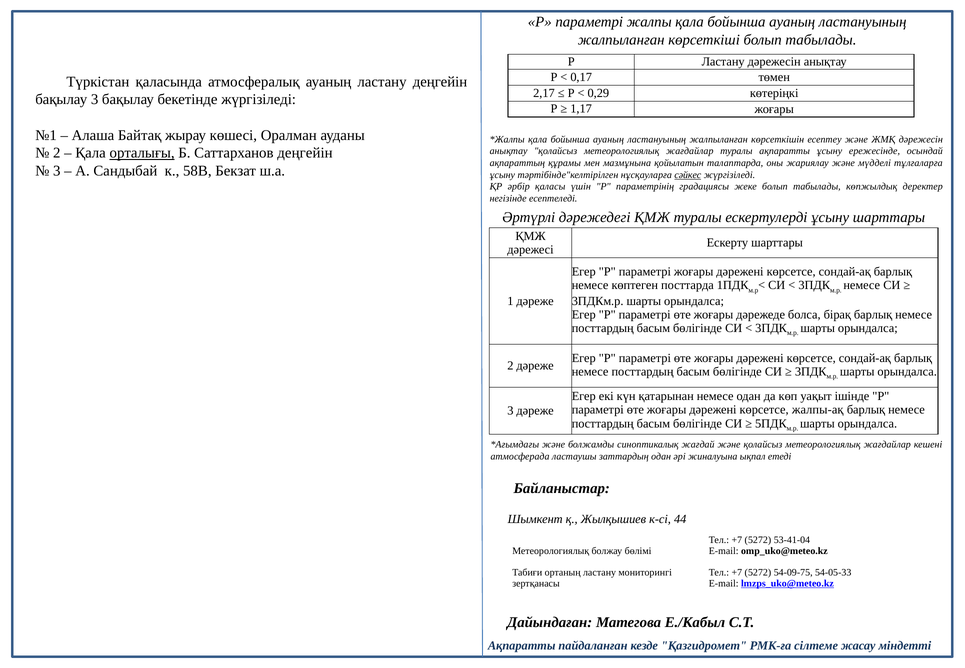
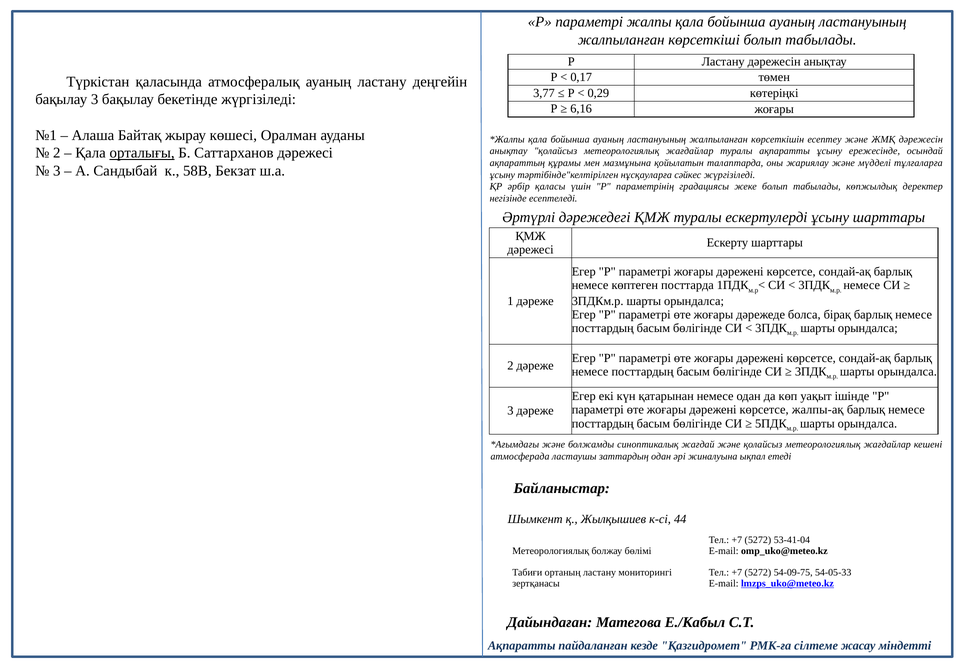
2,17: 2,17 -> 3,77 (544, 93)
1,17: 1,17 -> 6,16 (581, 109)
Саттарханов деңгейін: деңгейін -> дәрежесі (305, 153)
сәйкес underline: present -> none (688, 175)
